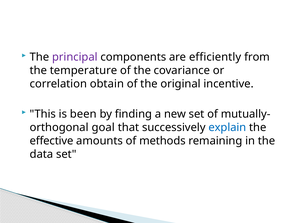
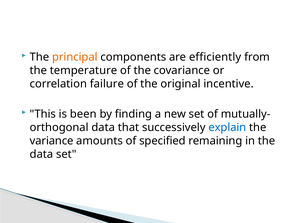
principal colour: purple -> orange (75, 57)
obtain: obtain -> failure (107, 84)
goal: goal -> data (103, 128)
effective: effective -> variance (52, 141)
methods: methods -> specified (162, 141)
